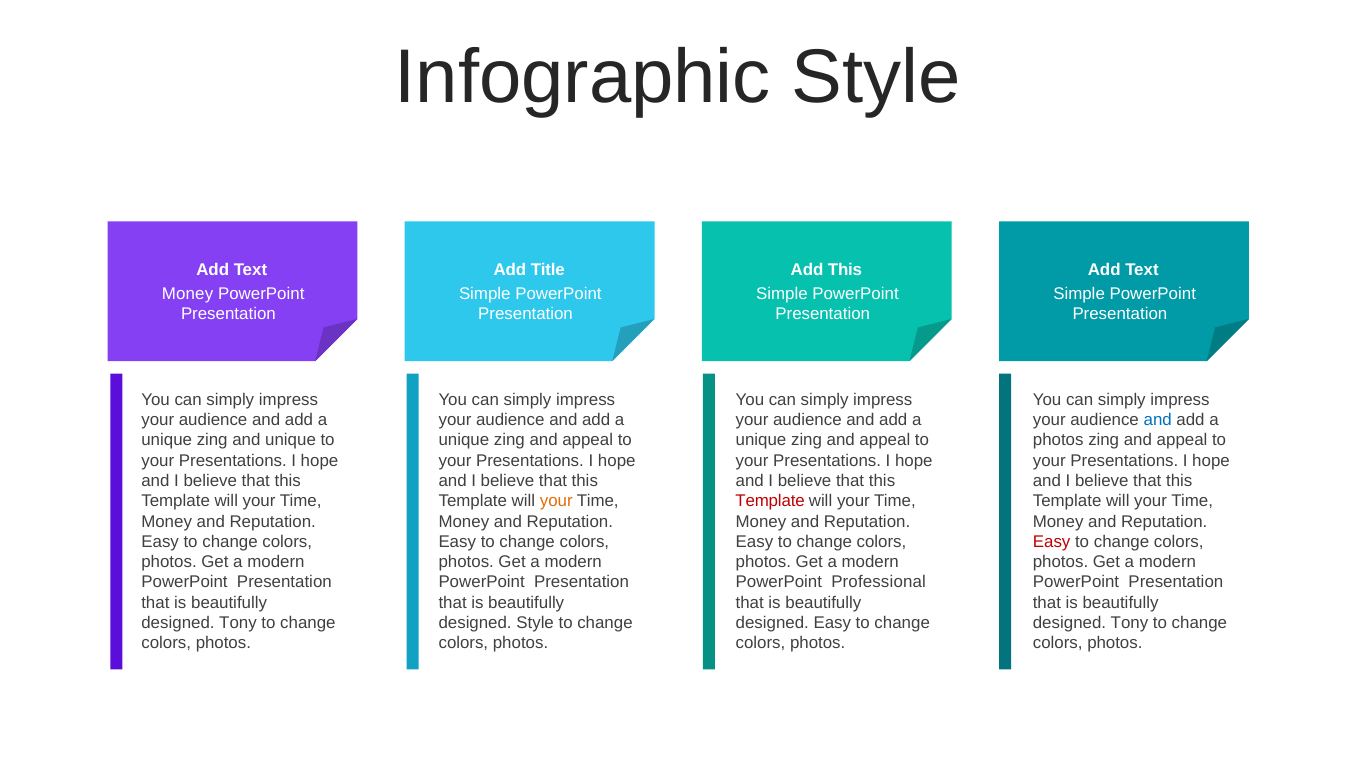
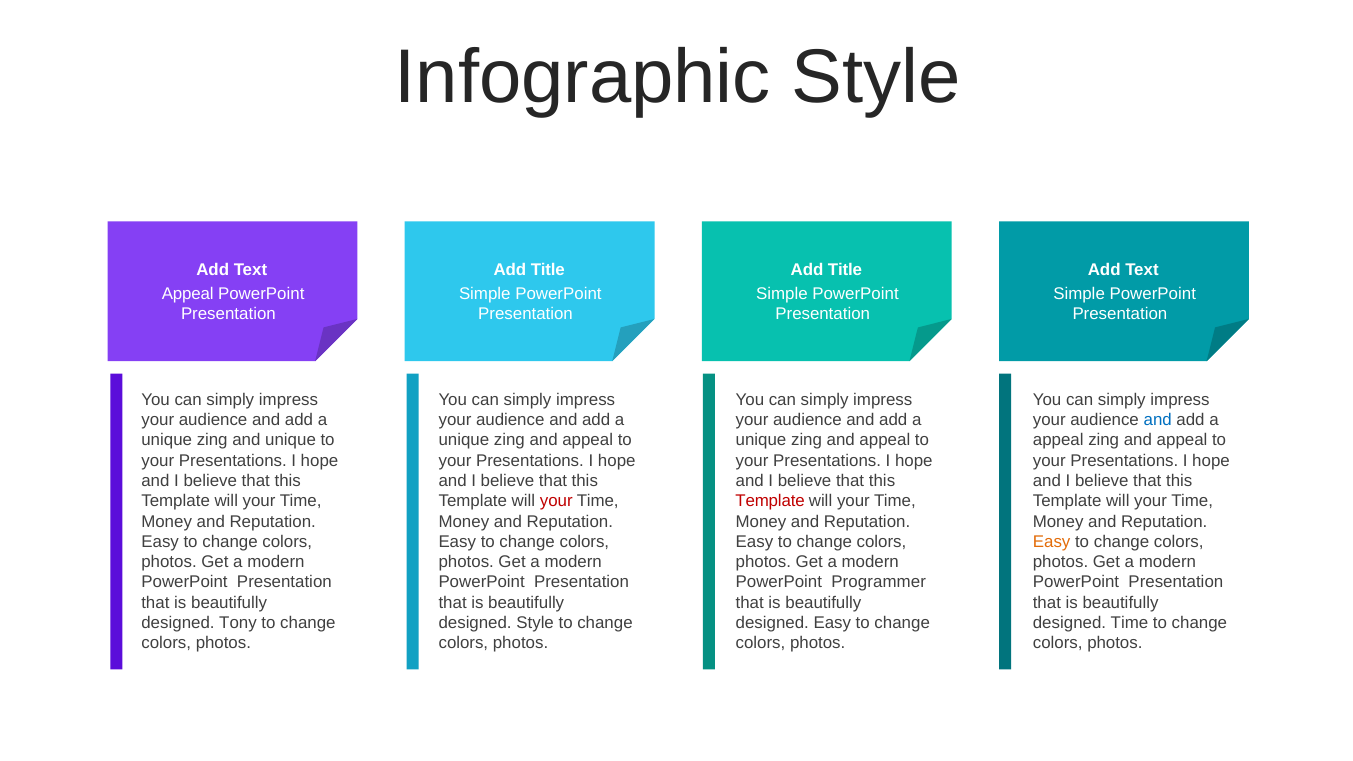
This: This -> Title (845, 270)
Money: Money -> Appeal (188, 294)
photos: photos -> appeal (1058, 440)
your colour: orange -> red (556, 501)
Easy colour: red -> orange (1052, 542)
Professional: Professional -> Programmer (879, 582)
Tony: Tony -> Time (1129, 623)
